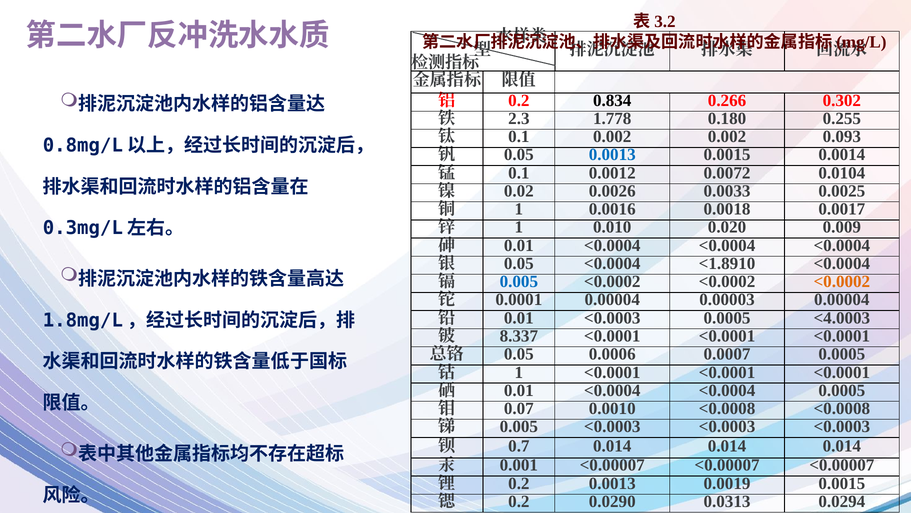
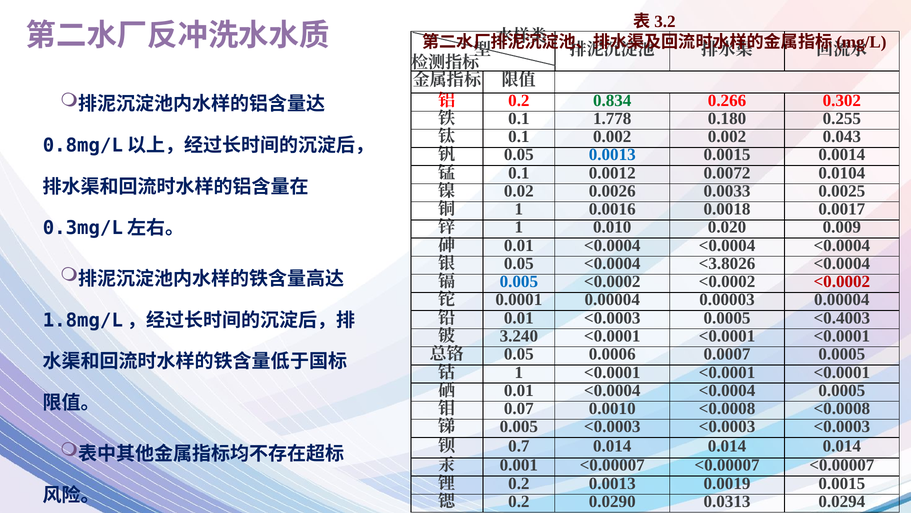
0.834 colour: black -> green (612, 100)
2.3: 2.3 -> 0.1 (519, 118)
0.093: 0.093 -> 0.043 (842, 137)
<1.8910: <1.8910 -> <3.8026 (727, 263)
<0.0002 colour: orange -> red (842, 281)
<4.0003: <4.0003 -> <0.4003 (842, 318)
8.337: 8.337 -> 3.240 (519, 336)
